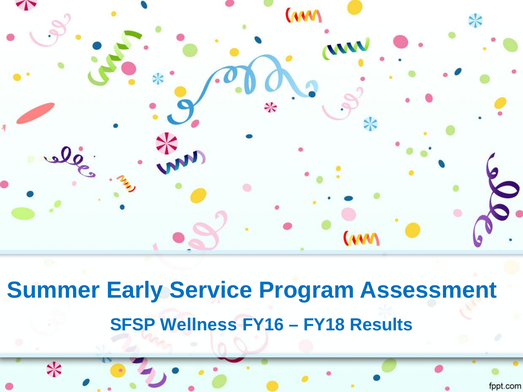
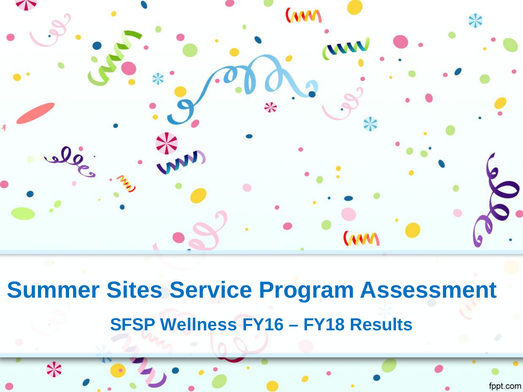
Early: Early -> Sites (135, 290)
